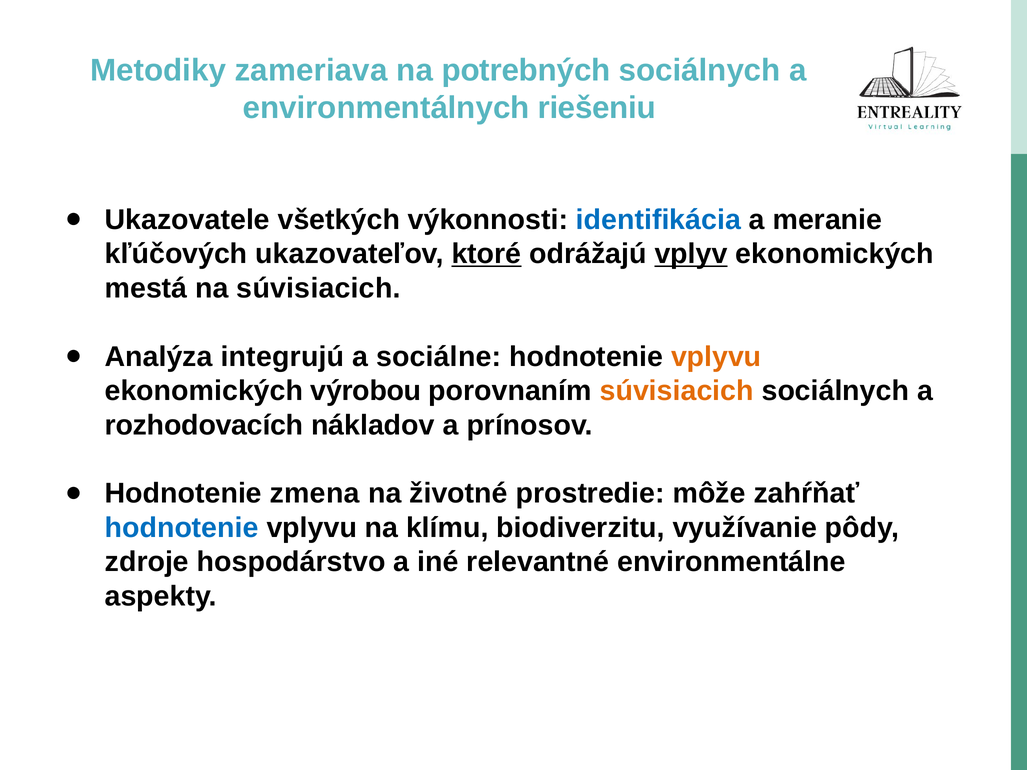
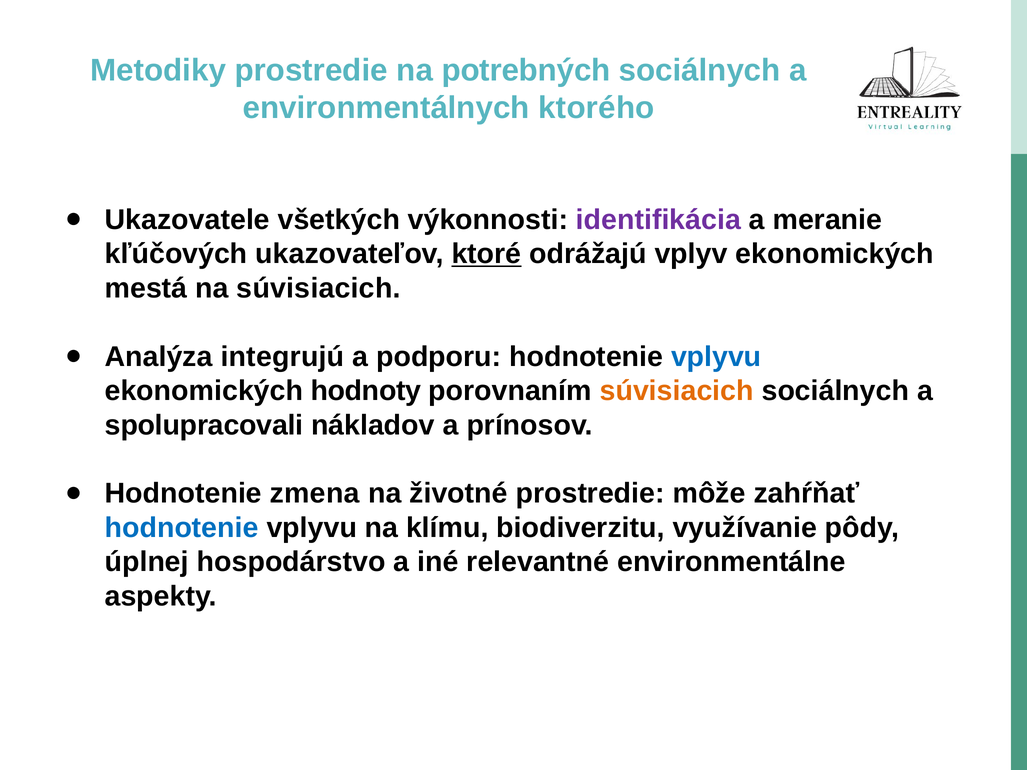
Metodiky zameriava: zameriava -> prostredie (311, 70)
riešeniu: riešeniu -> ktorého (596, 108)
identifikácia colour: blue -> purple (658, 220)
vplyv underline: present -> none (691, 254)
sociálne: sociálne -> podporu (439, 357)
vplyvu colour: orange -> blue (716, 357)
výrobou: výrobou -> hodnoty (366, 391)
rozhodovacích: rozhodovacích -> spolupracovali (204, 425)
zdroje: zdroje -> úplnej (147, 562)
